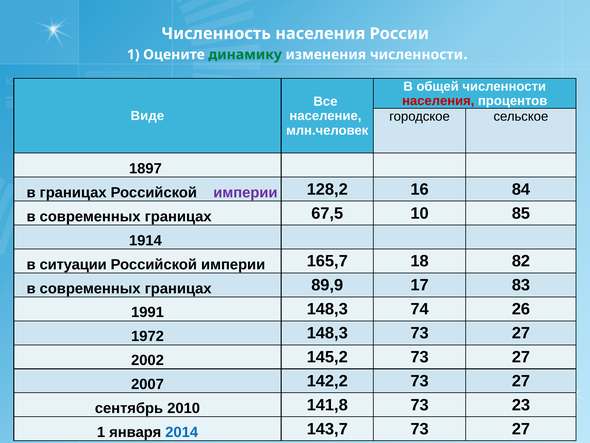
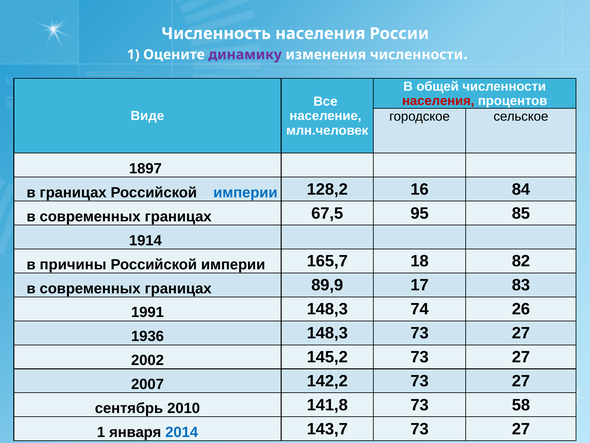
динамику colour: green -> purple (245, 55)
империи colour: purple -> blue (245, 192)
10: 10 -> 95 (420, 213)
ситуации: ситуации -> причины (73, 264)
1972: 1972 -> 1936 (148, 336)
23: 23 -> 58 (521, 405)
